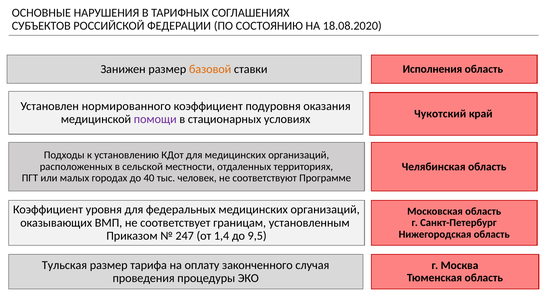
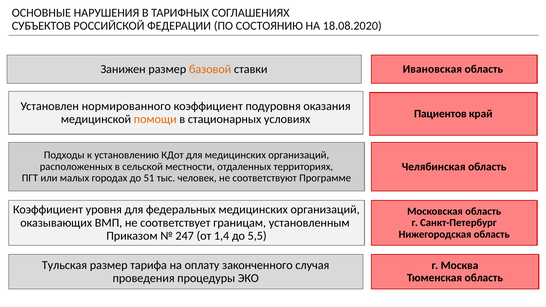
Исполнения: Исполнения -> Ивановская (432, 69)
помощи colour: purple -> orange (155, 119)
Чукотский: Чукотский -> Пациентов (440, 114)
40: 40 -> 51 (149, 178)
9,5: 9,5 -> 5,5 (257, 236)
